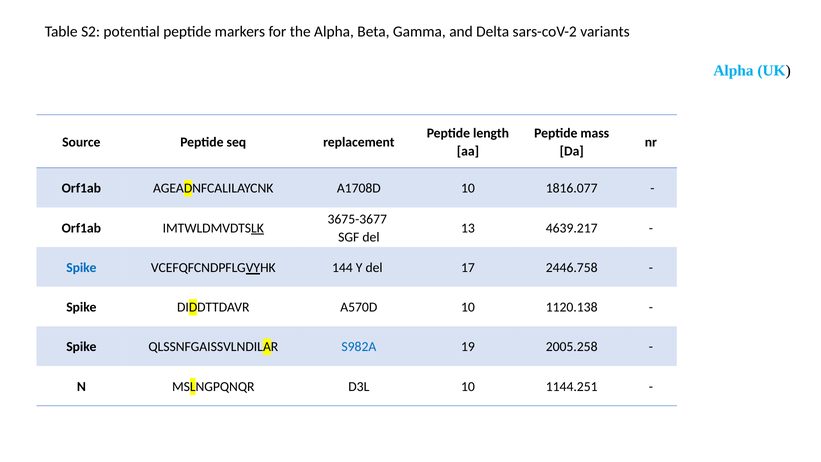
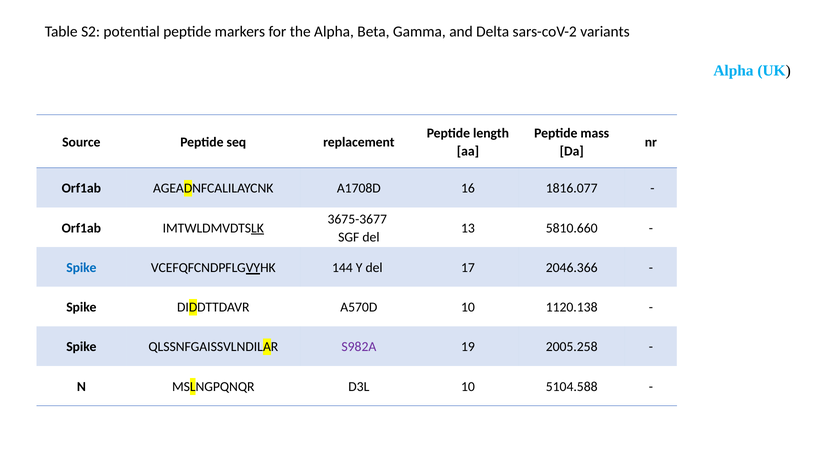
A1708D 10: 10 -> 16 (468, 188)
4639.217: 4639.217 -> 5810.660 (572, 228)
2446.758: 2446.758 -> 2046.366 (572, 268)
S982A colour: blue -> purple (359, 347)
1144.251: 1144.251 -> 5104.588 (572, 386)
